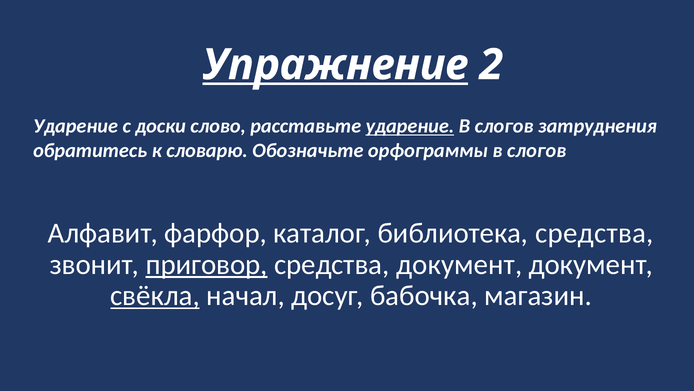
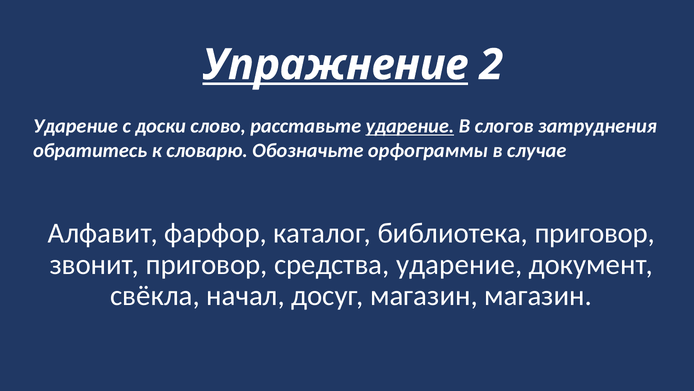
орфограммы в слогов: слогов -> случае (537, 150)
библиотека средства: средства -> приговор (595, 233)
приговор underline: present -> none (207, 264)
средства документ: документ -> ударение (459, 264)
свёкла underline: present -> none (155, 295)
досуг бабочка: бабочка -> магазин (424, 295)
